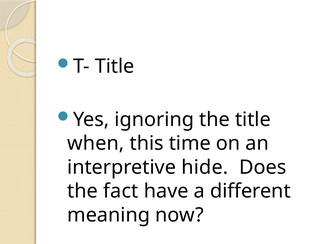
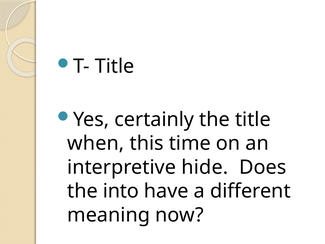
ignoring: ignoring -> certainly (154, 119)
fact: fact -> into (121, 191)
